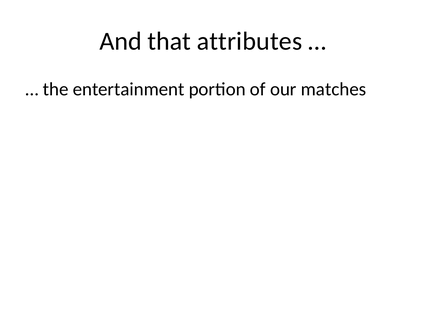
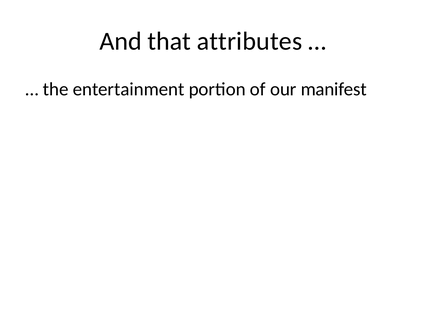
matches: matches -> manifest (334, 89)
